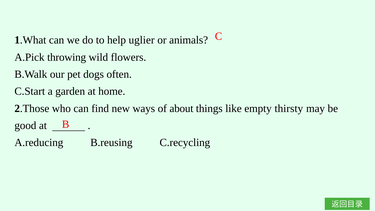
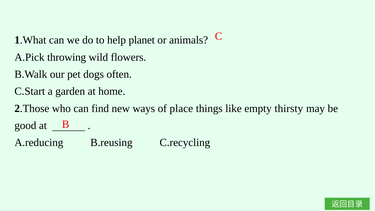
uglier: uglier -> planet (142, 40)
about: about -> place (181, 108)
